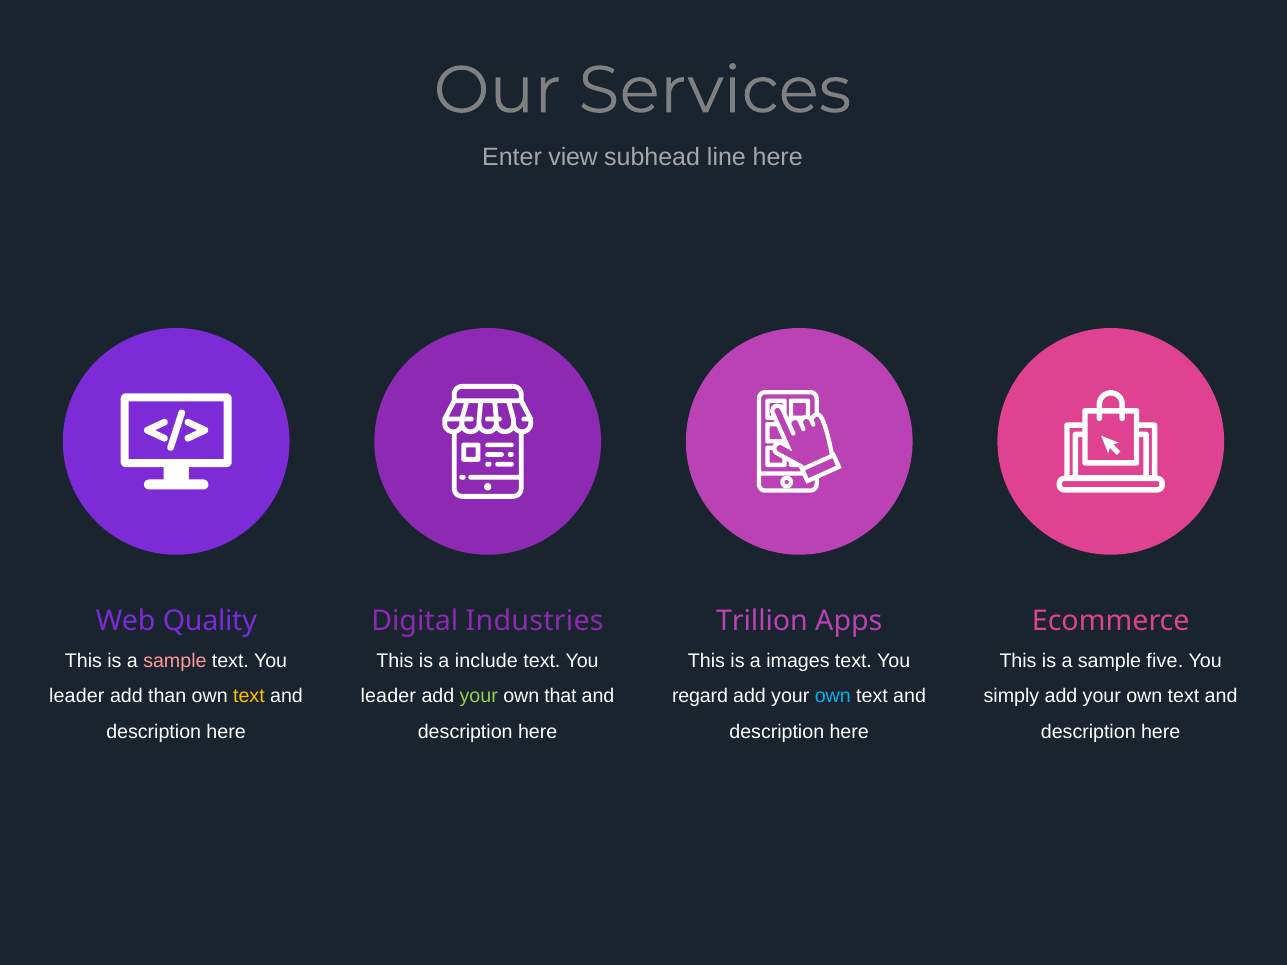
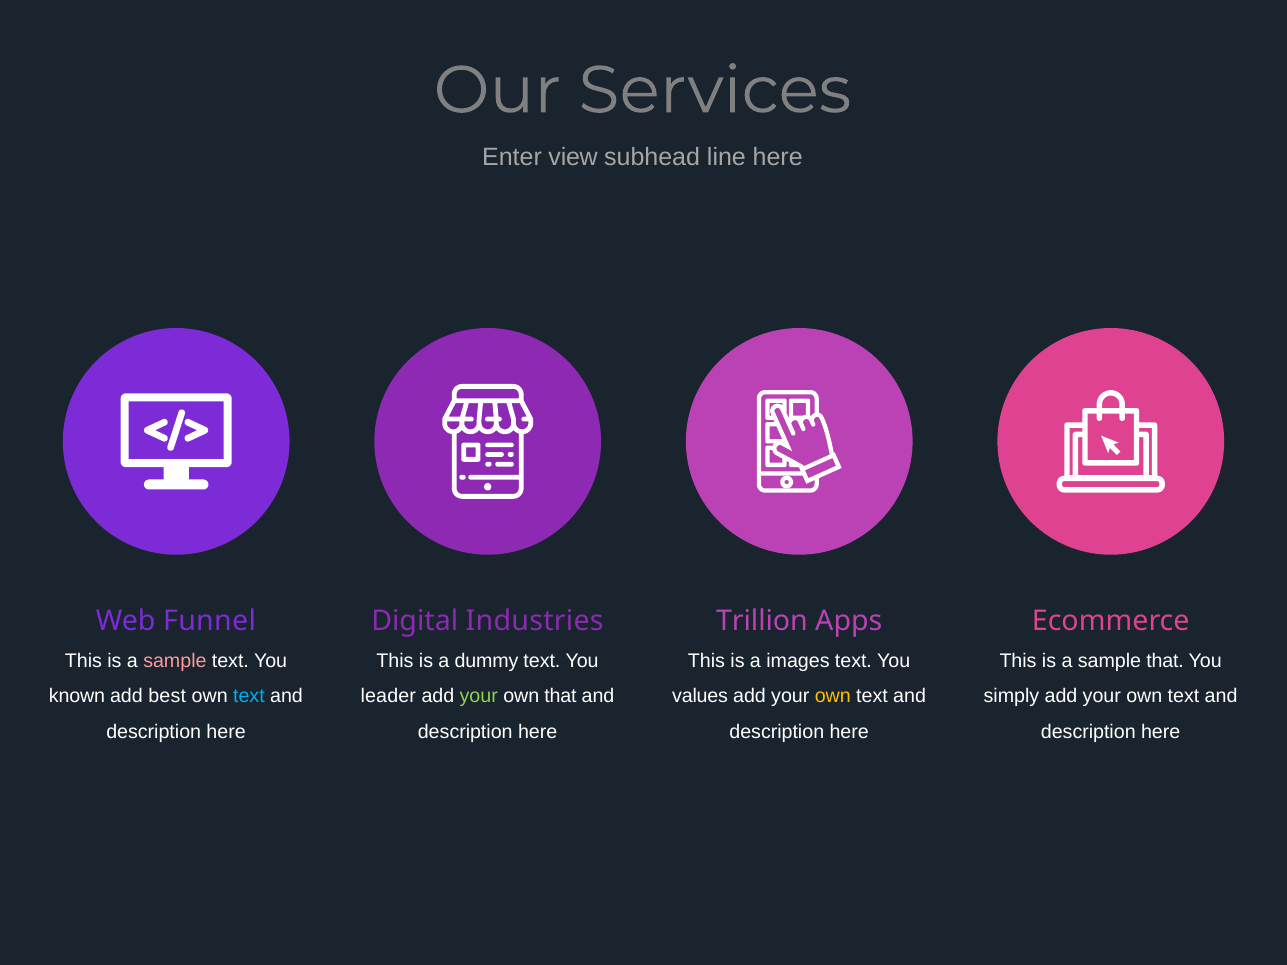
Quality: Quality -> Funnel (210, 621)
include: include -> dummy (487, 661)
sample five: five -> that (1165, 661)
leader: leader -> known (77, 696)
than: than -> best (167, 696)
text colour: yellow -> light blue (249, 696)
regard: regard -> values (700, 696)
own colour: light blue -> yellow (833, 696)
